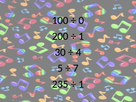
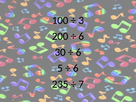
0: 0 -> 3 (81, 20)
1: 1 -> 6 (81, 36)
4: 4 -> 6 (79, 52)
7: 7 -> 6 (76, 68)
1: 1 -> 7 (81, 84)
